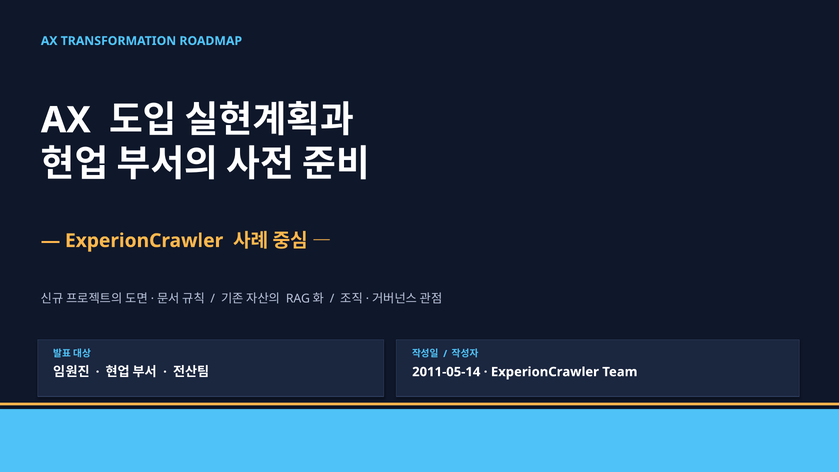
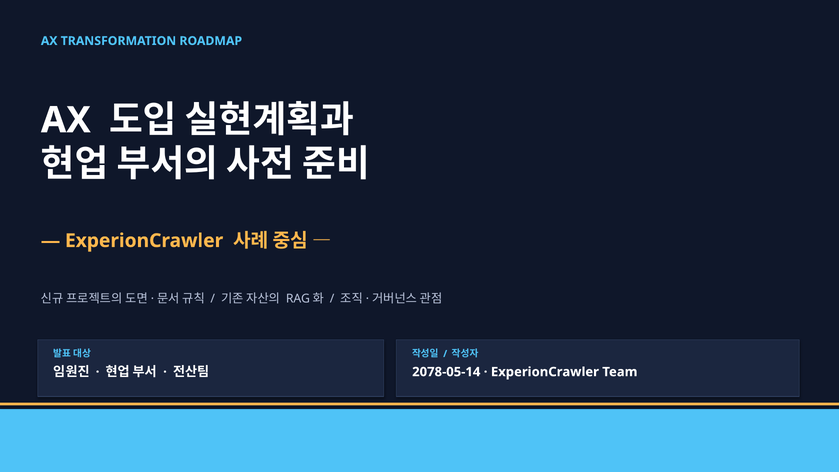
2011-05-14: 2011-05-14 -> 2078-05-14 (446, 372)
